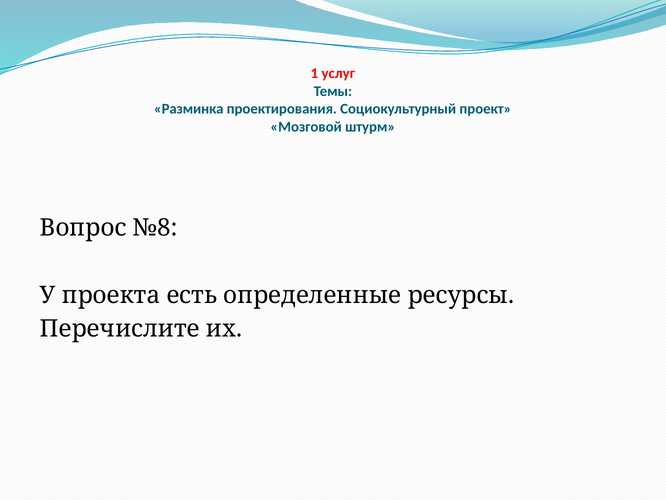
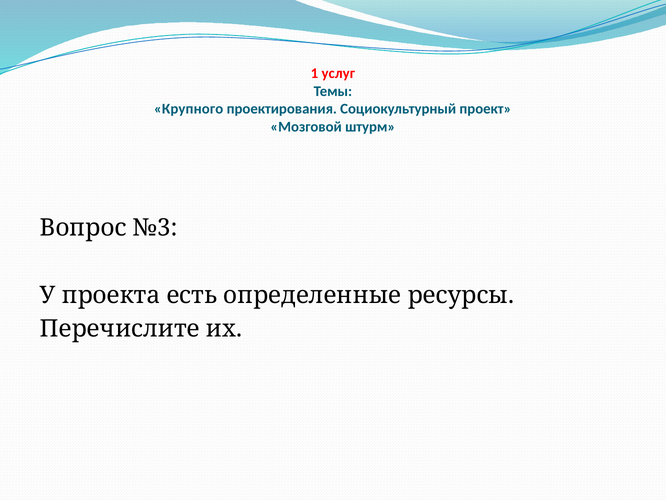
Разминка: Разминка -> Крупного (189, 109)
№8: №8 -> №3 (155, 228)
